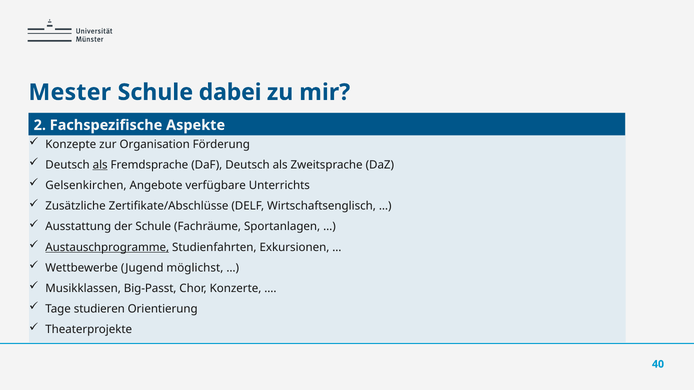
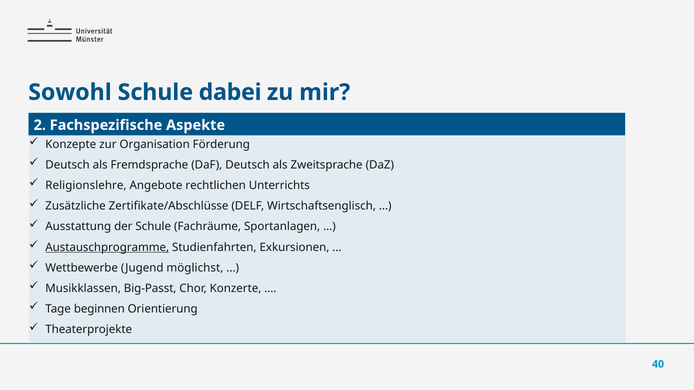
Mester: Mester -> Sowohl (70, 92)
als underline: present -> none (100, 165)
Gelsenkirchen: Gelsenkirchen -> Religionslehre (86, 186)
verfügbare: verfügbare -> rechtlichen (216, 186)
studieren: studieren -> beginnen (99, 309)
